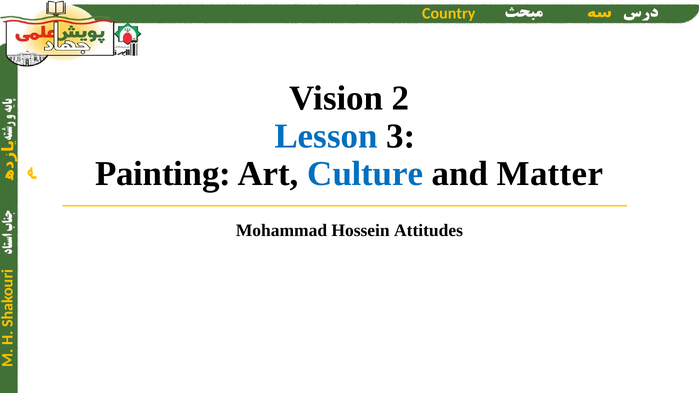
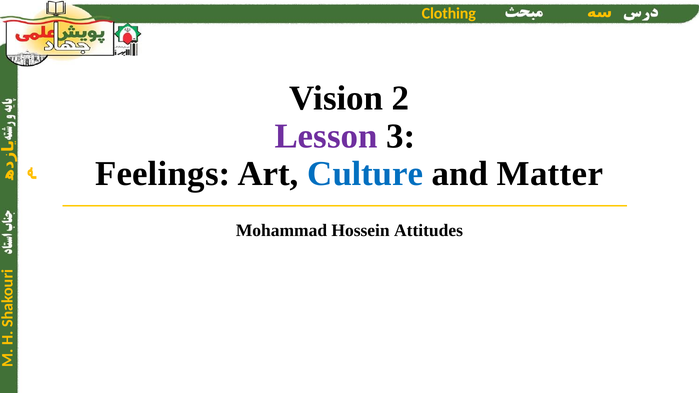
Country: Country -> Clothing (449, 13)
Lesson colour: blue -> purple (326, 136)
Painting: Painting -> Feelings (163, 174)
